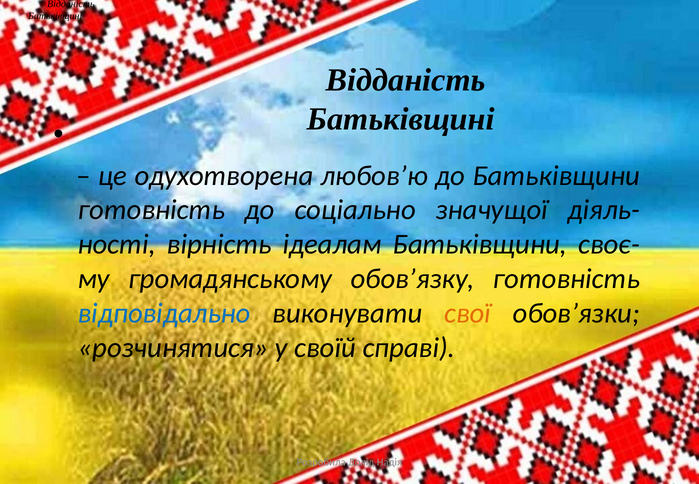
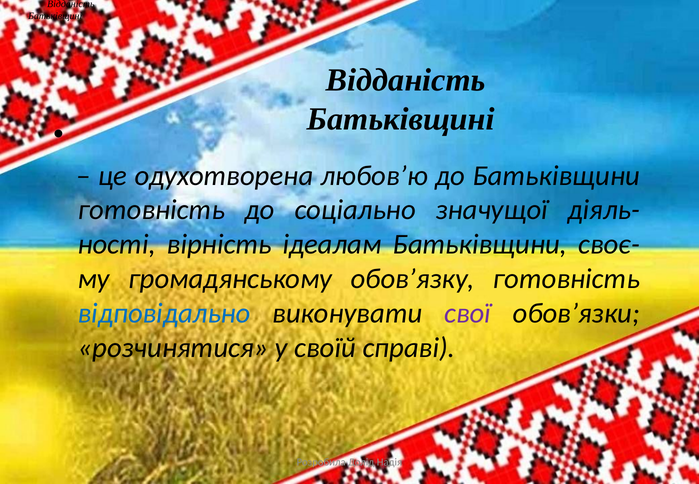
свої colour: orange -> purple (468, 313)
